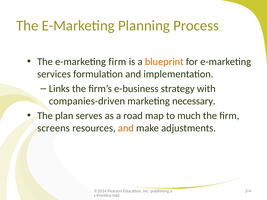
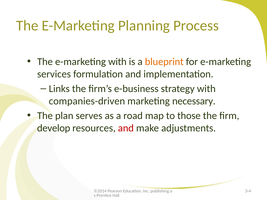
e-marketing firm: firm -> with (117, 62)
much: much -> those (189, 116)
screens: screens -> develop (54, 128)
and colour: orange -> red (126, 128)
